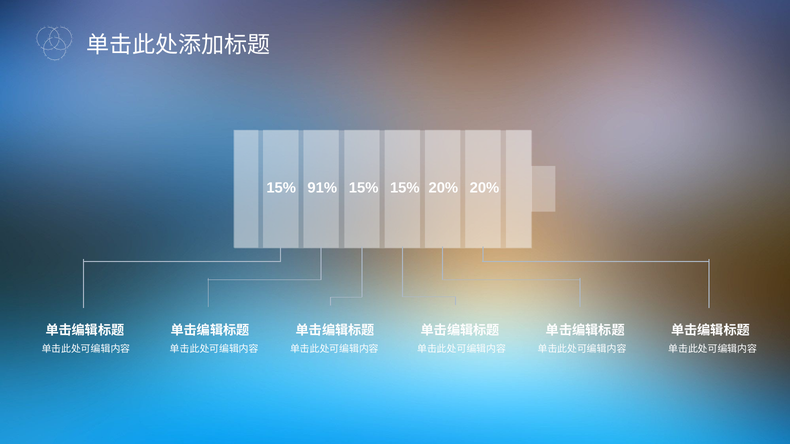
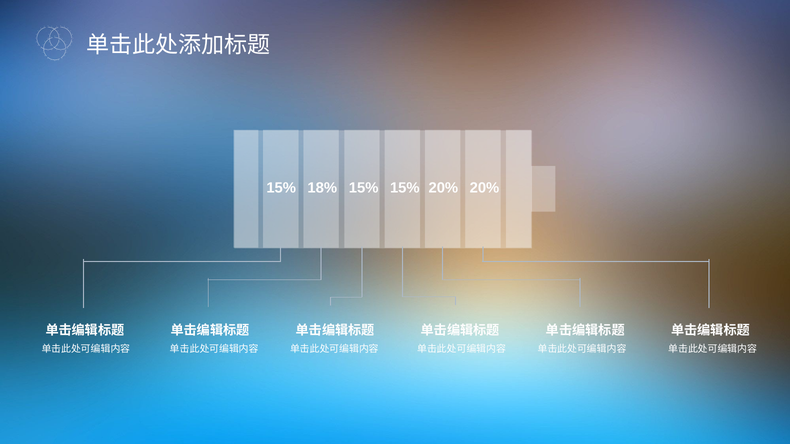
91%: 91% -> 18% (322, 188)
